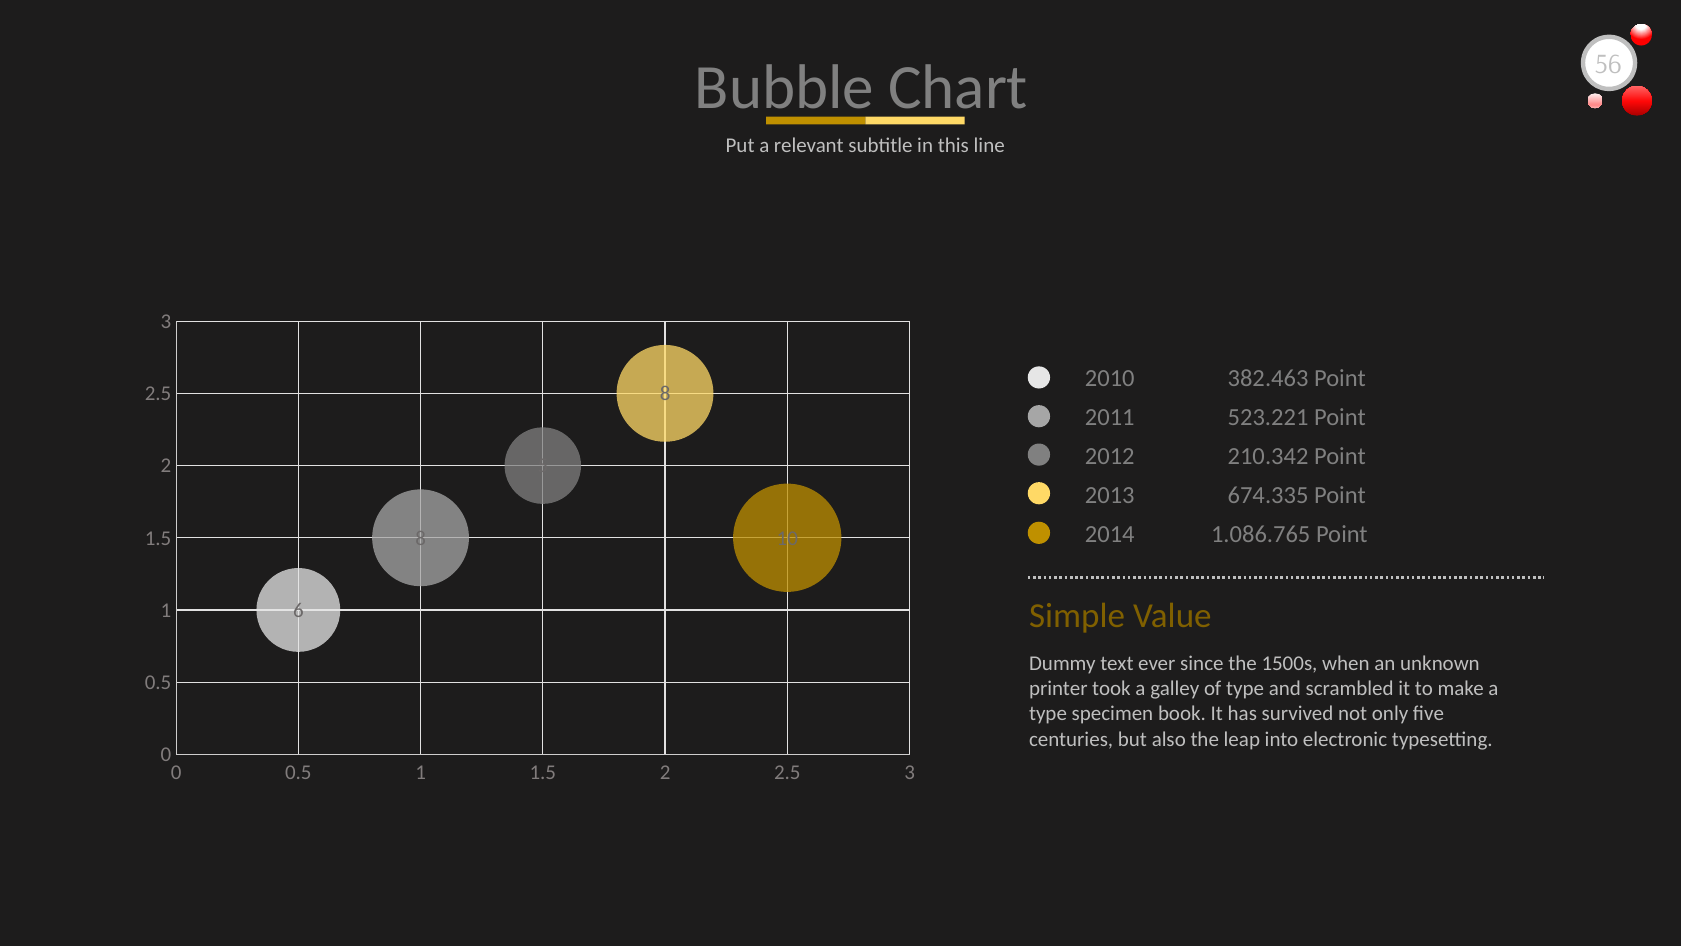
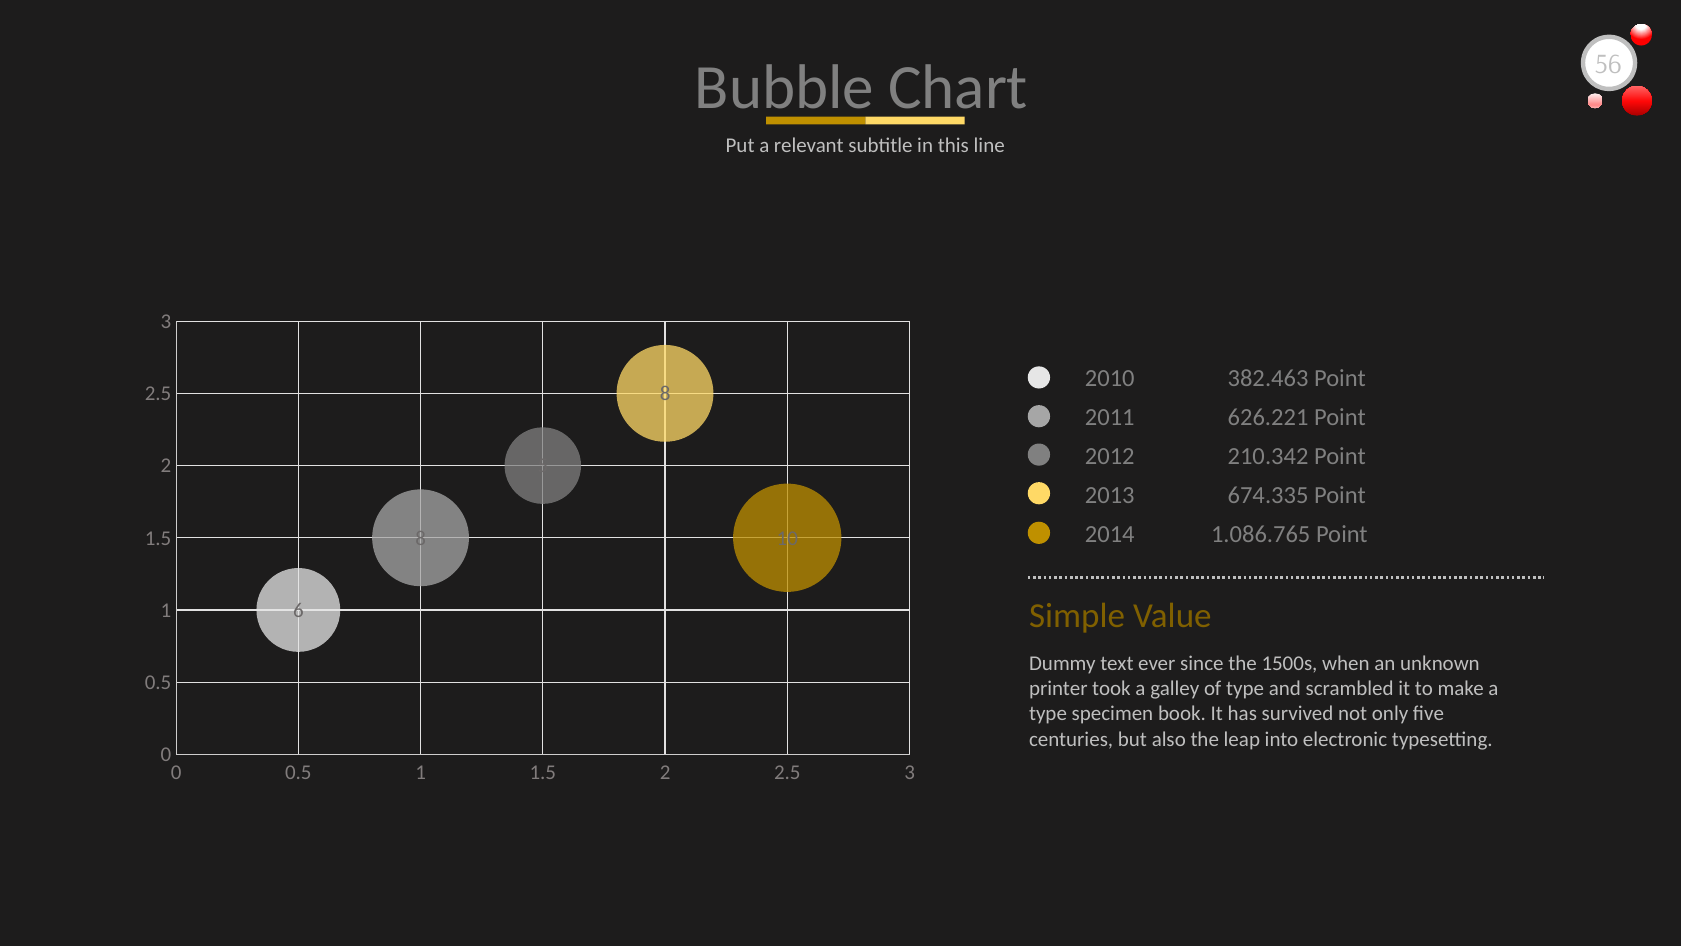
523.221: 523.221 -> 626.221 (1268, 417)
